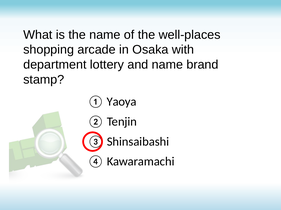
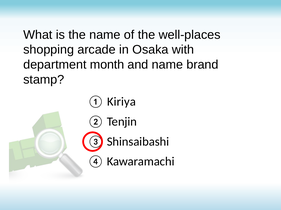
lottery: lottery -> month (107, 65)
Yaoya: Yaoya -> Kiriya (121, 102)
